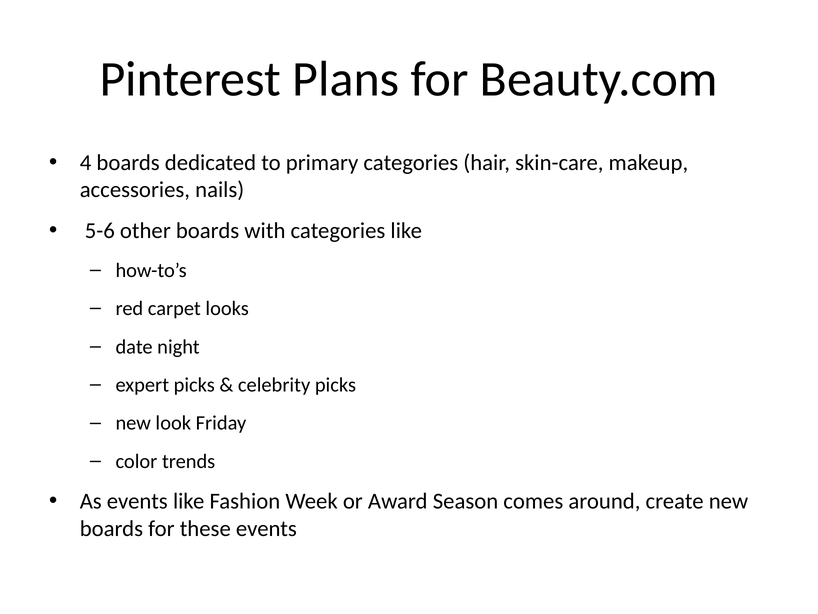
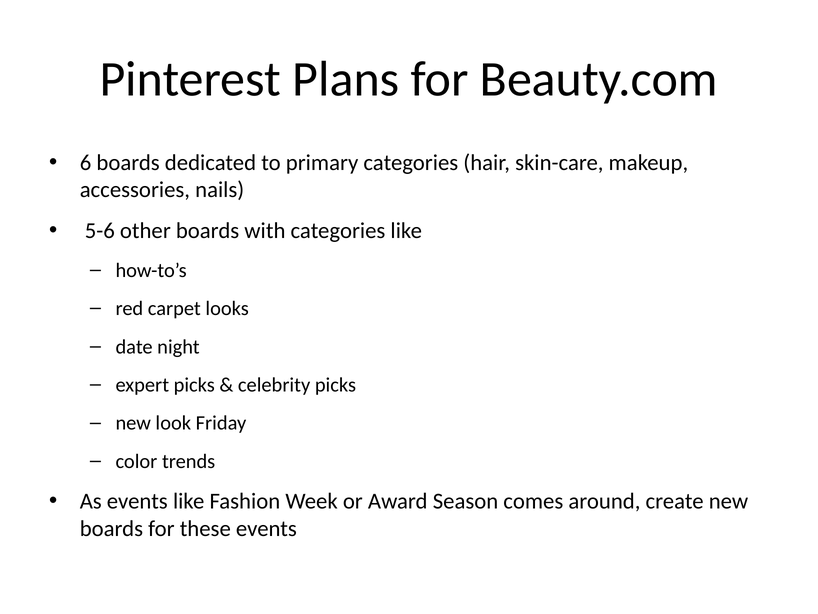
4: 4 -> 6 (86, 162)
